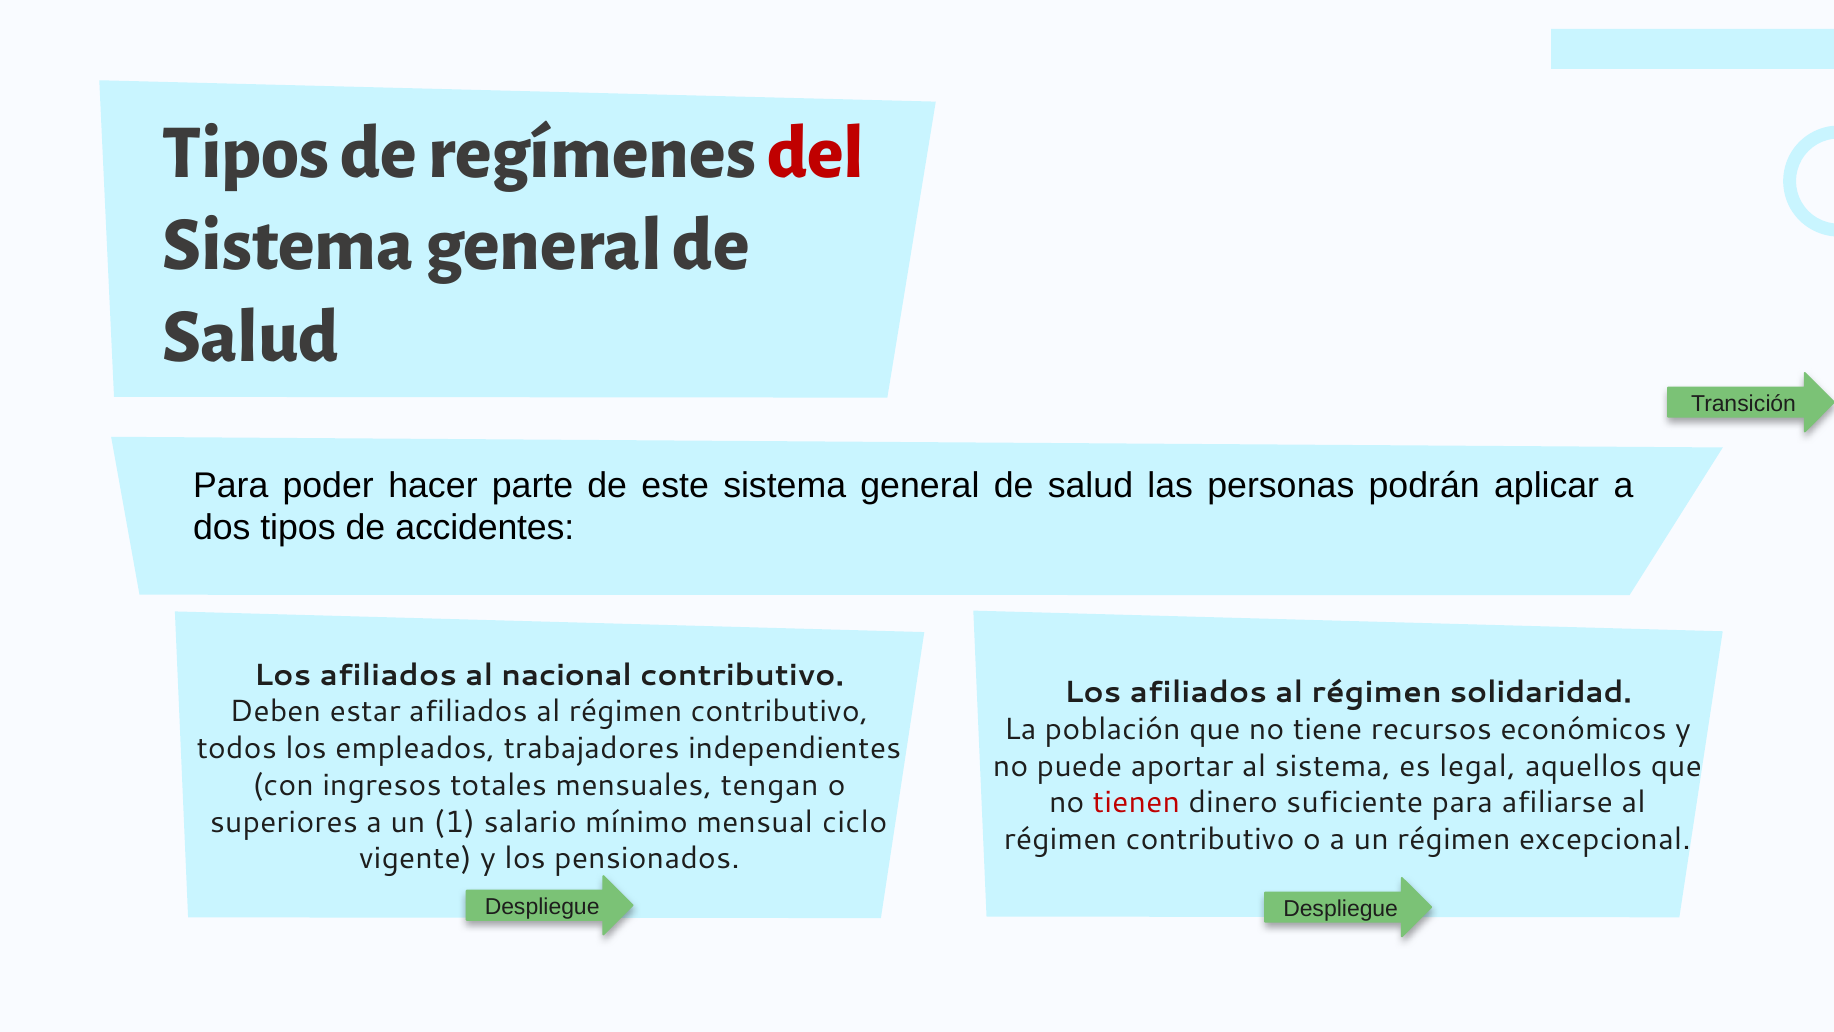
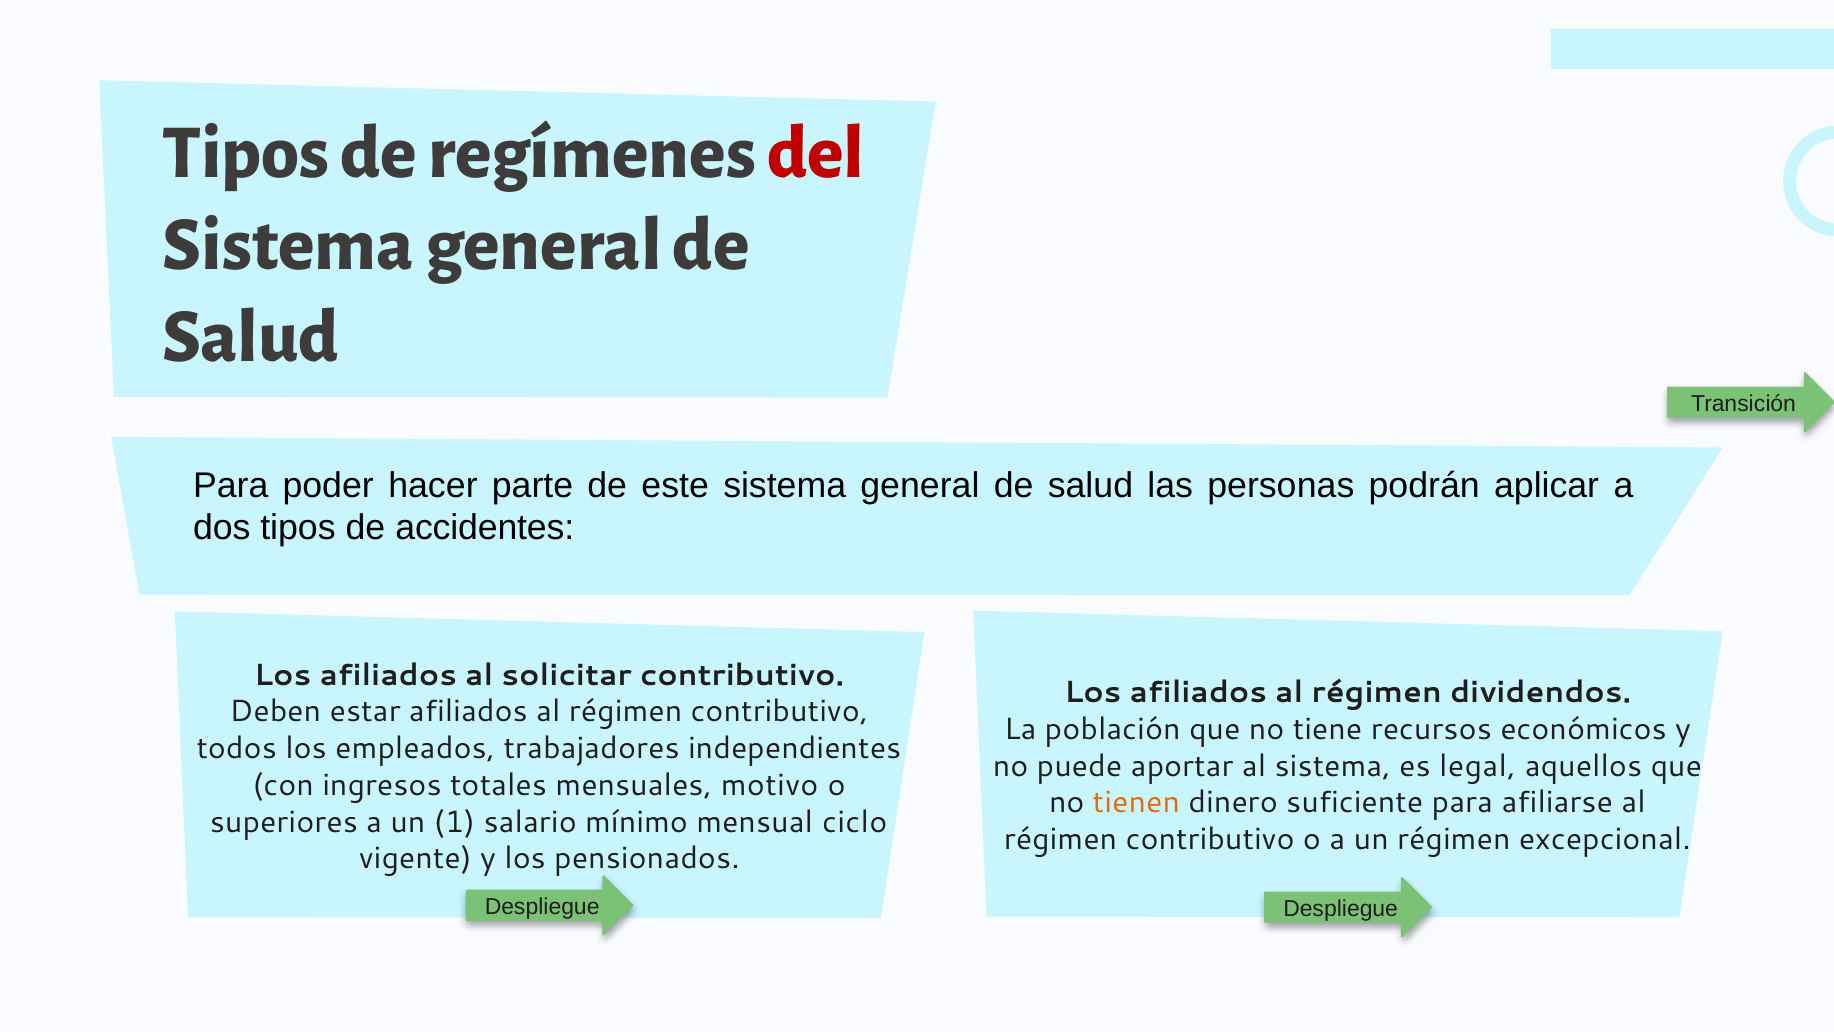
nacional: nacional -> solicitar (567, 675)
solidaridad: solidaridad -> dividendos (1541, 692)
tengan: tengan -> motivo (770, 785)
tienen colour: red -> orange (1136, 803)
